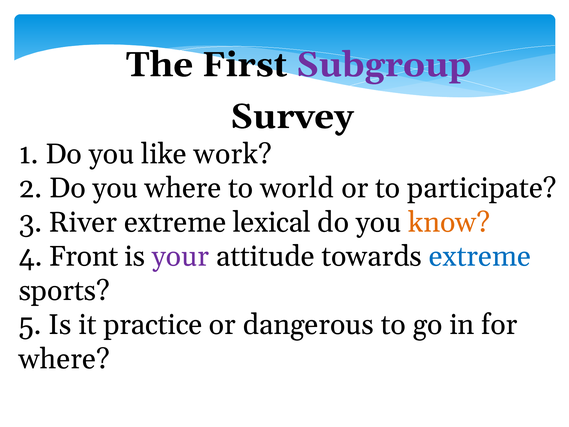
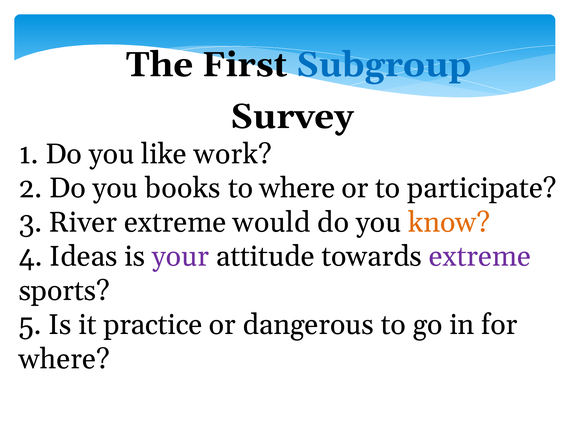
Subgroup colour: purple -> blue (384, 65)
you where: where -> books (183, 188)
to world: world -> where (297, 188)
lexical: lexical -> would (272, 222)
Front: Front -> Ideas (83, 256)
extreme colour: blue -> purple (480, 256)
